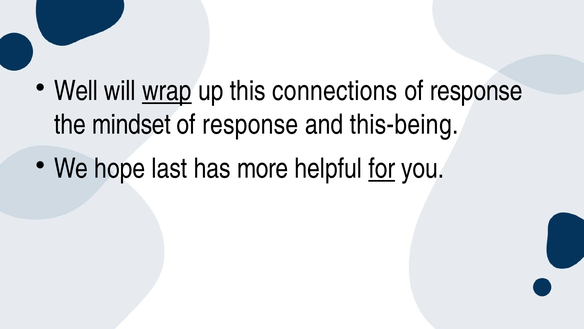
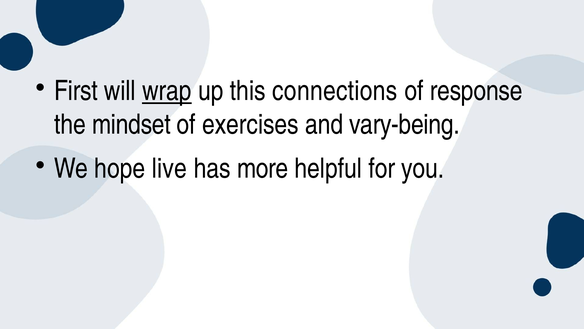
Well: Well -> First (76, 91)
response: response -> exercises (250, 124)
this-being: this-being -> vary-being (404, 124)
last: last -> live (169, 168)
for underline: present -> none (382, 168)
